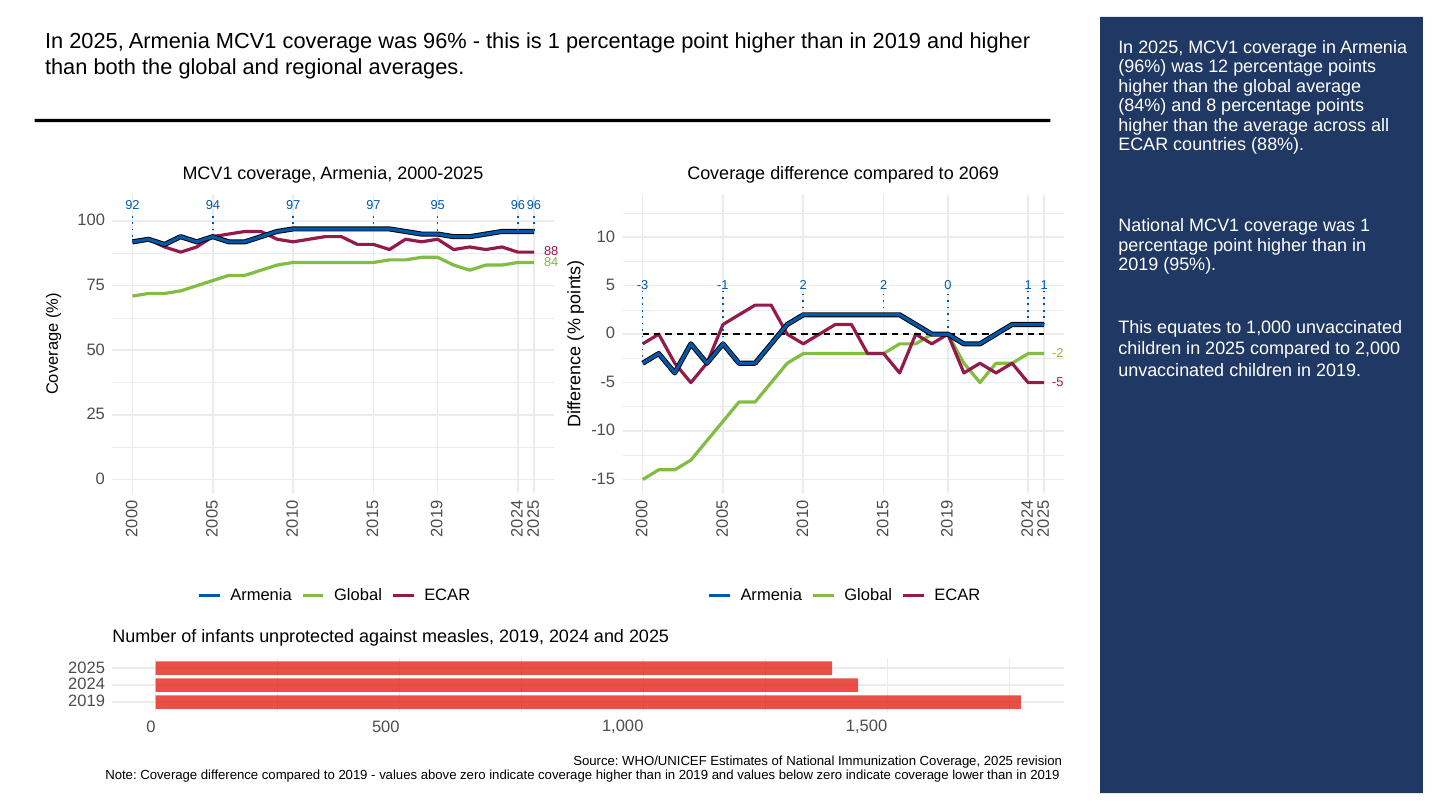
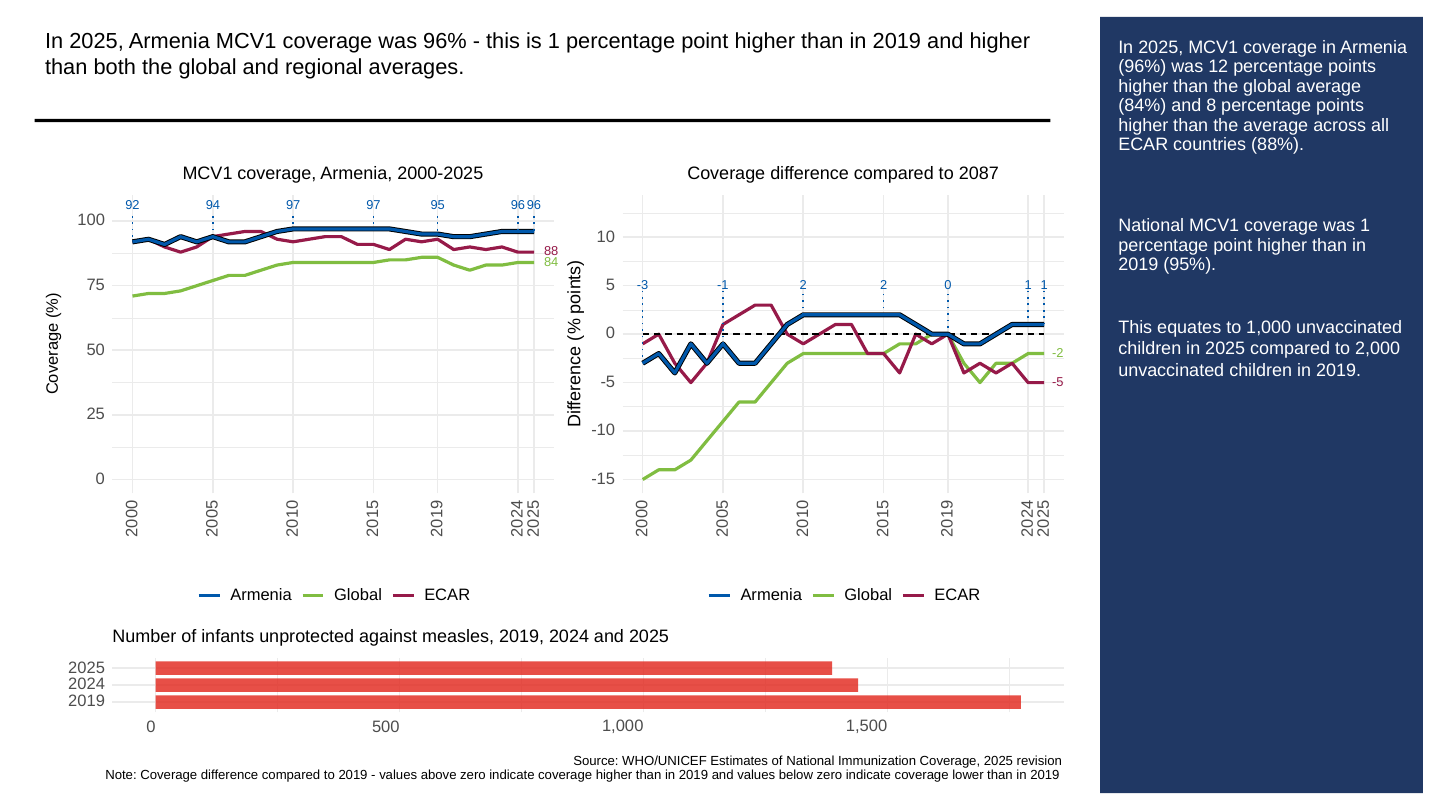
2069: 2069 -> 2087 (979, 174)
